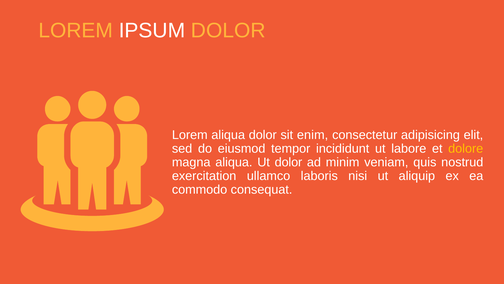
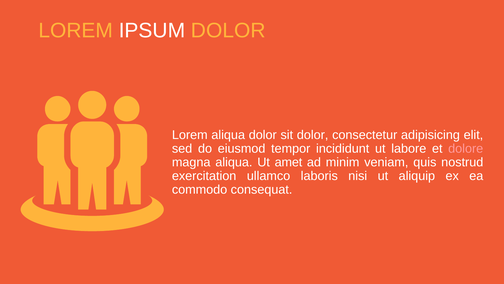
sit enim: enim -> dolor (313, 135)
dolore colour: yellow -> pink (466, 148)
Ut dolor: dolor -> amet (288, 162)
